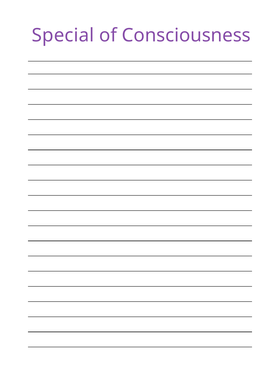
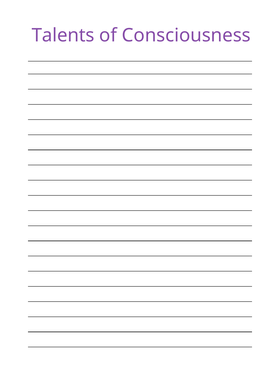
Special: Special -> Talents (63, 35)
